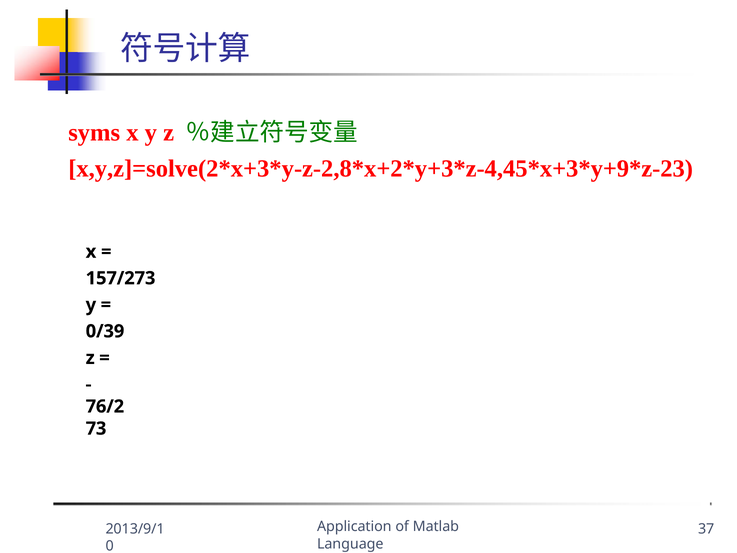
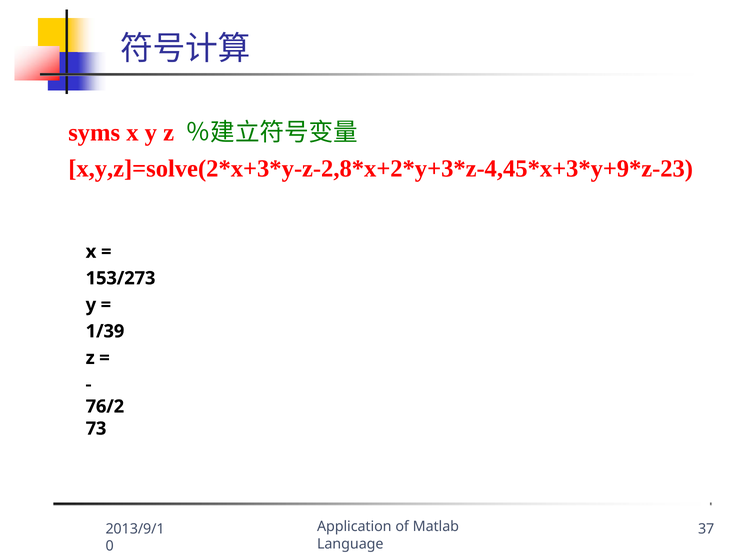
157/273: 157/273 -> 153/273 (121, 278)
0/39: 0/39 -> 1/39 (105, 331)
